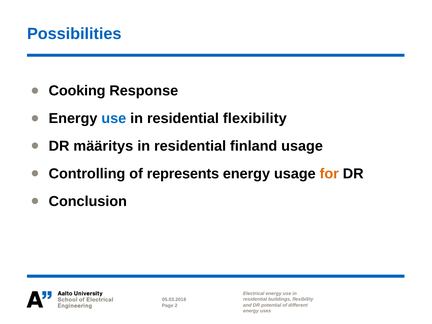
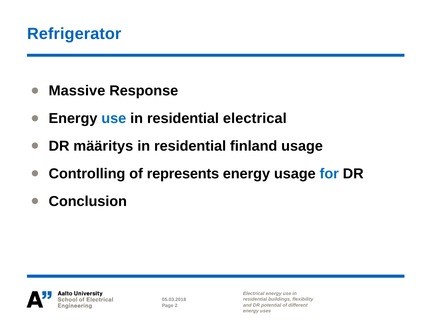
Possibilities: Possibilities -> Refrigerator (74, 34)
Cooking: Cooking -> Massive (77, 91)
residential flexibility: flexibility -> electrical (255, 118)
for colour: orange -> blue (329, 174)
